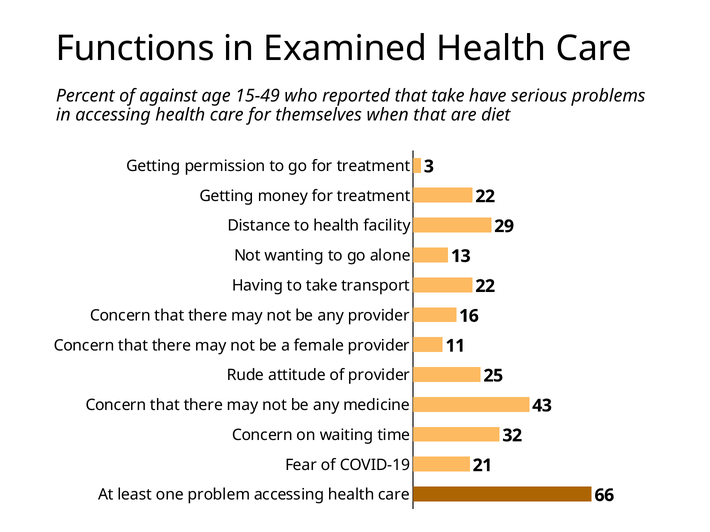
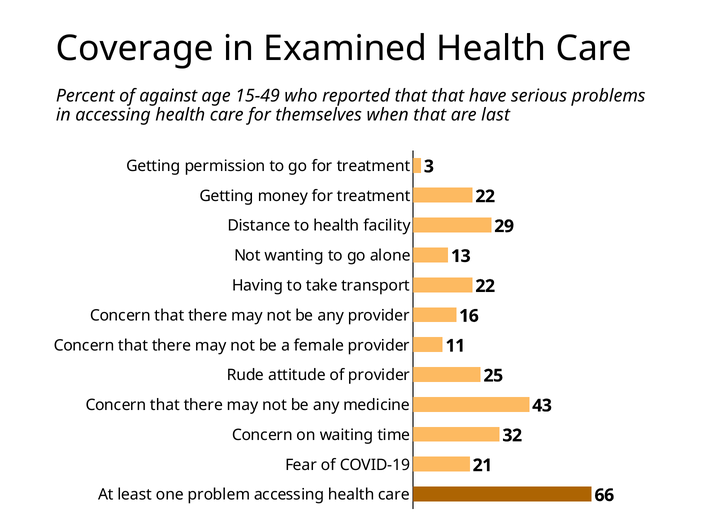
Functions: Functions -> Coverage (135, 49)
that take: take -> that (448, 96)
diet: diet -> last (496, 115)
